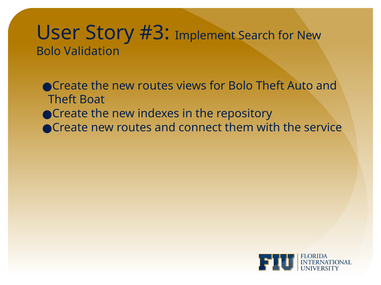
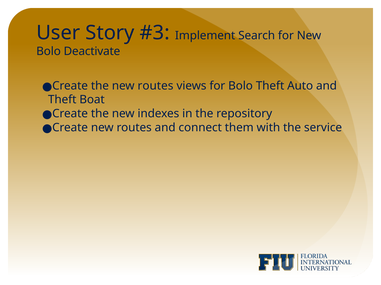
Validation: Validation -> Deactivate (92, 51)
